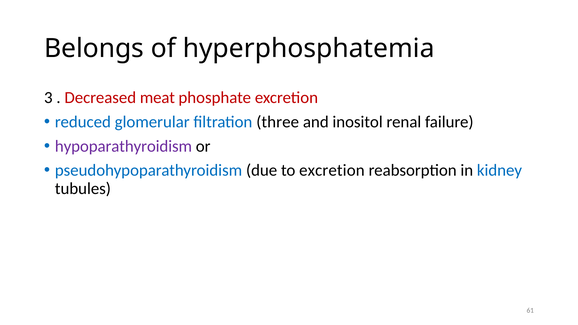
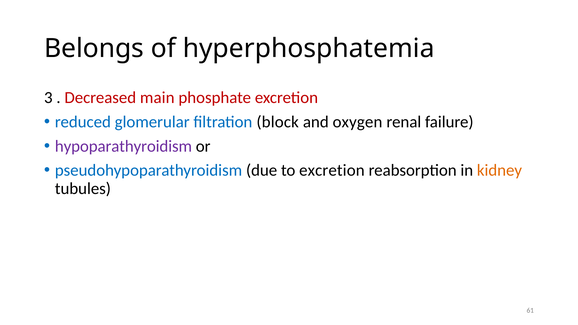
meat: meat -> main (157, 98)
three: three -> block (278, 122)
inositol: inositol -> oxygen (357, 122)
kidney colour: blue -> orange (499, 170)
